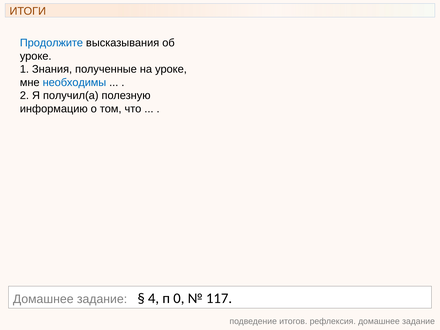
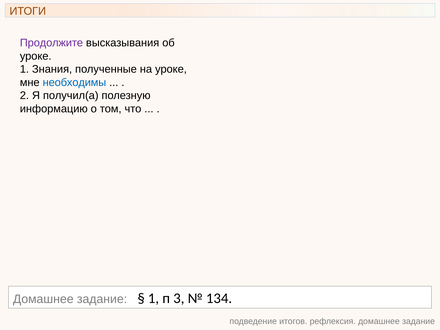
Продолжите colour: blue -> purple (51, 43)
4: 4 -> 1 (154, 298)
0: 0 -> 3 (179, 298)
117: 117 -> 134 (219, 298)
